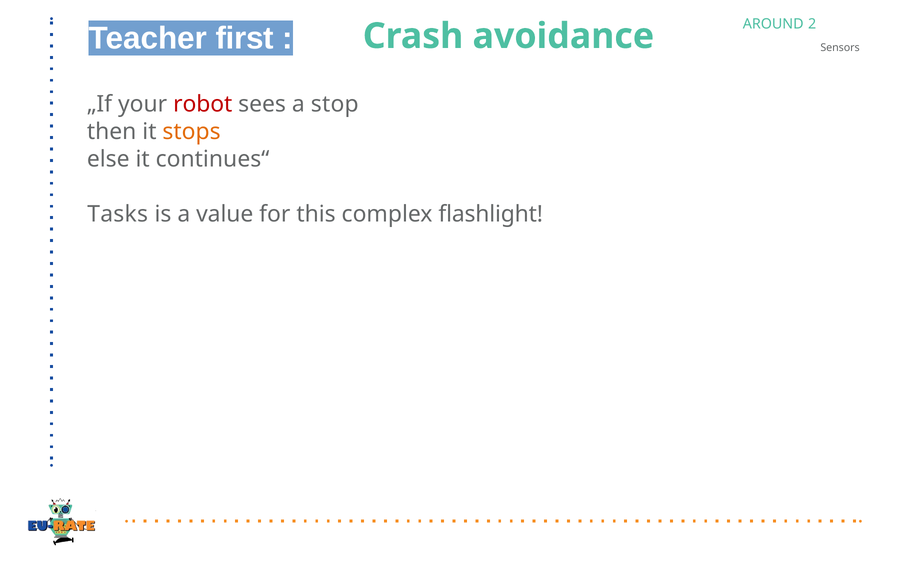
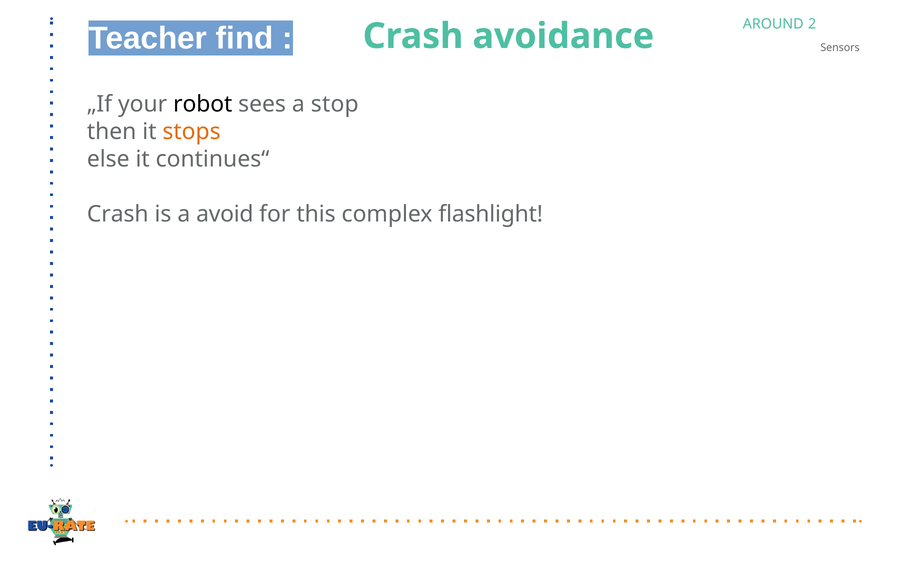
first: first -> find (245, 38)
robot colour: red -> black (203, 104)
Tasks: Tasks -> Crash (118, 214)
value: value -> avoid (225, 214)
